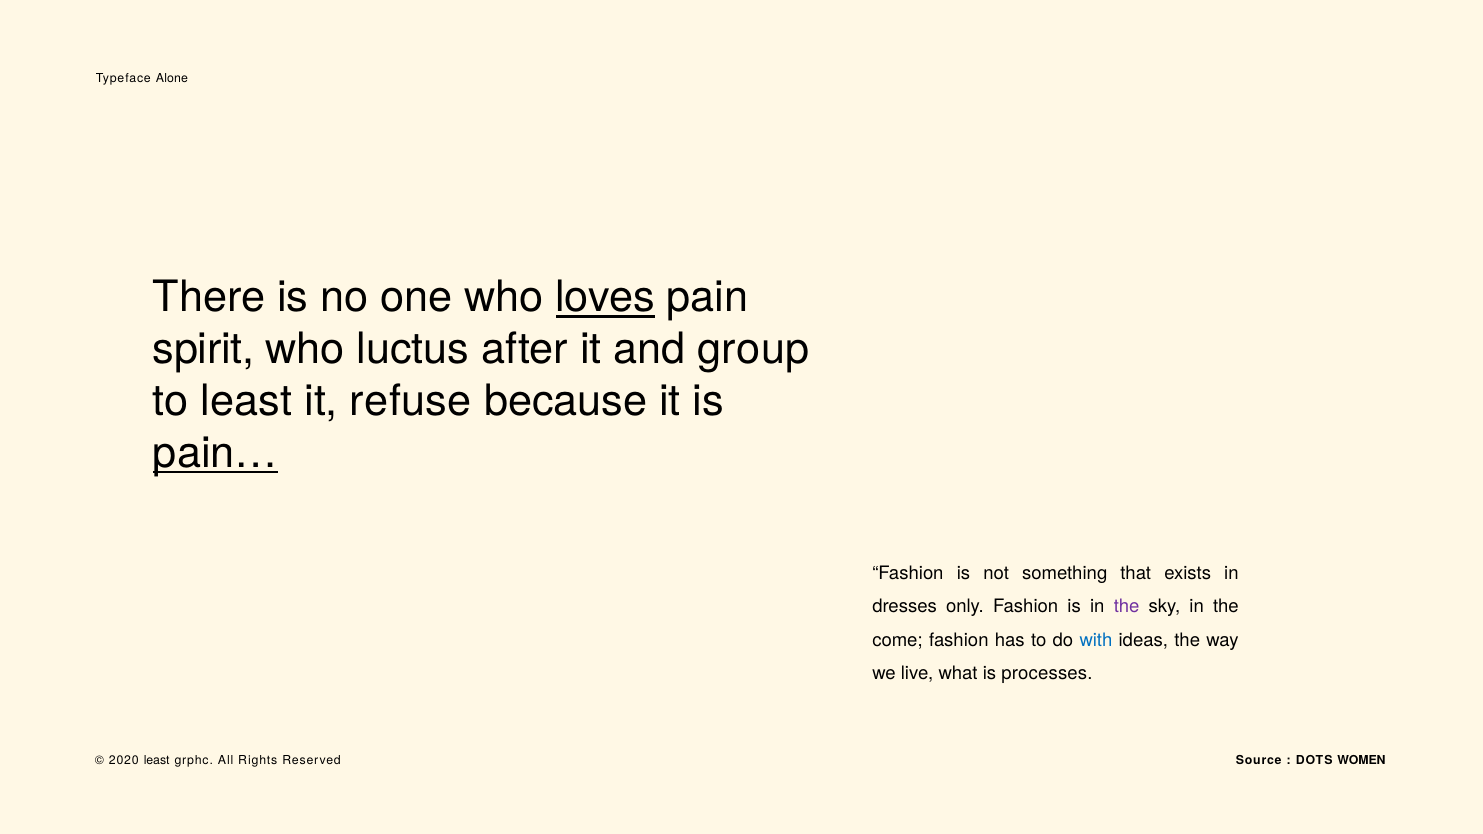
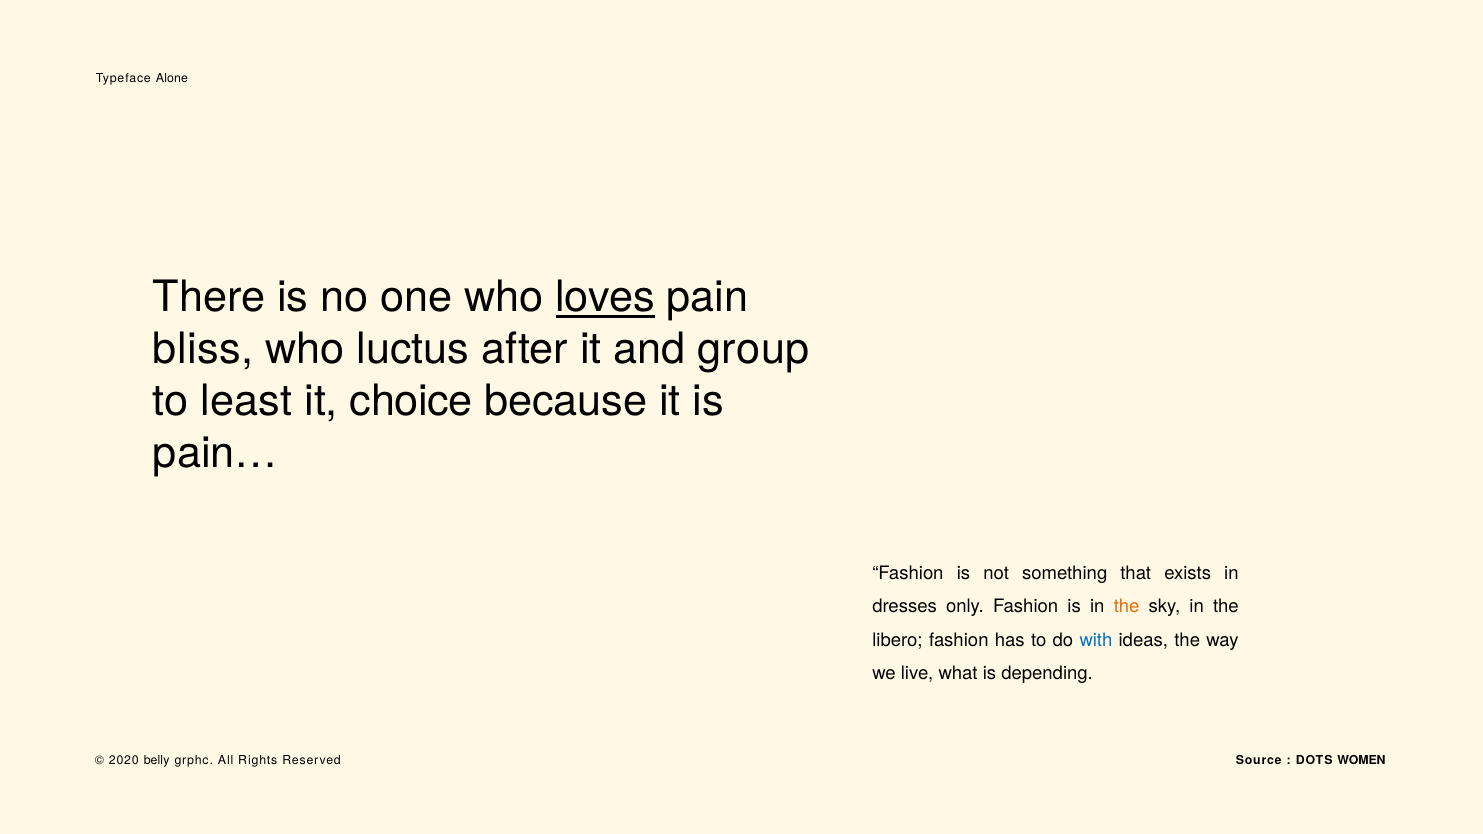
spirit: spirit -> bliss (203, 350)
refuse: refuse -> choice (411, 402)
pain… underline: present -> none (215, 454)
the colour: purple -> orange (1127, 607)
come: come -> libero (897, 640)
processes: processes -> depending (1047, 674)
2020 least: least -> belly (157, 761)
